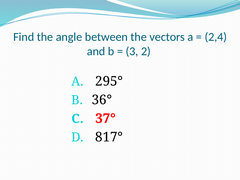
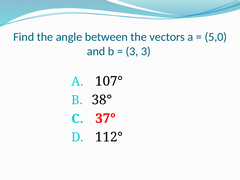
2,4: 2,4 -> 5,0 (216, 37)
3 2: 2 -> 3 (146, 51)
295°: 295° -> 107° (109, 81)
36°: 36° -> 38° (102, 100)
817°: 817° -> 112° (109, 137)
